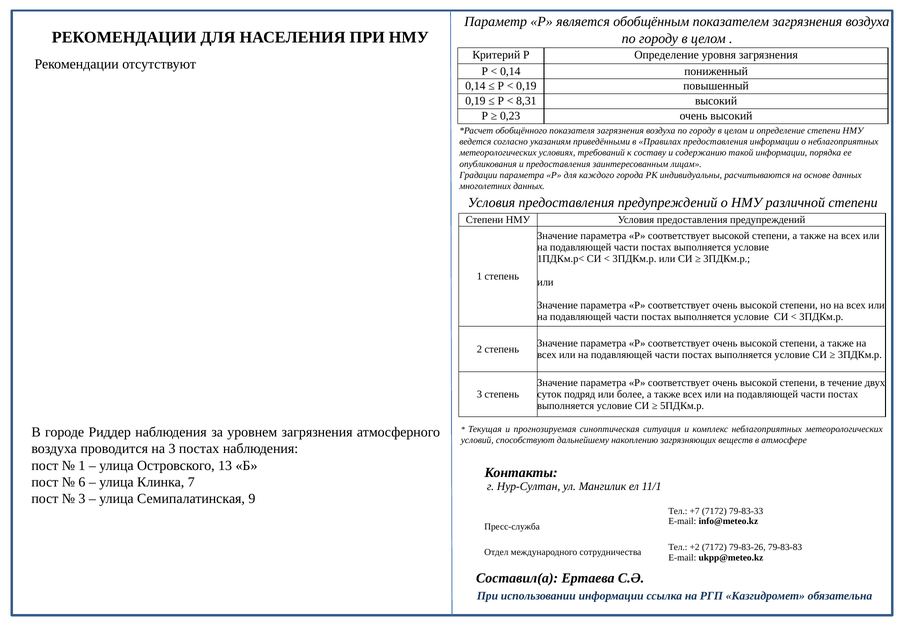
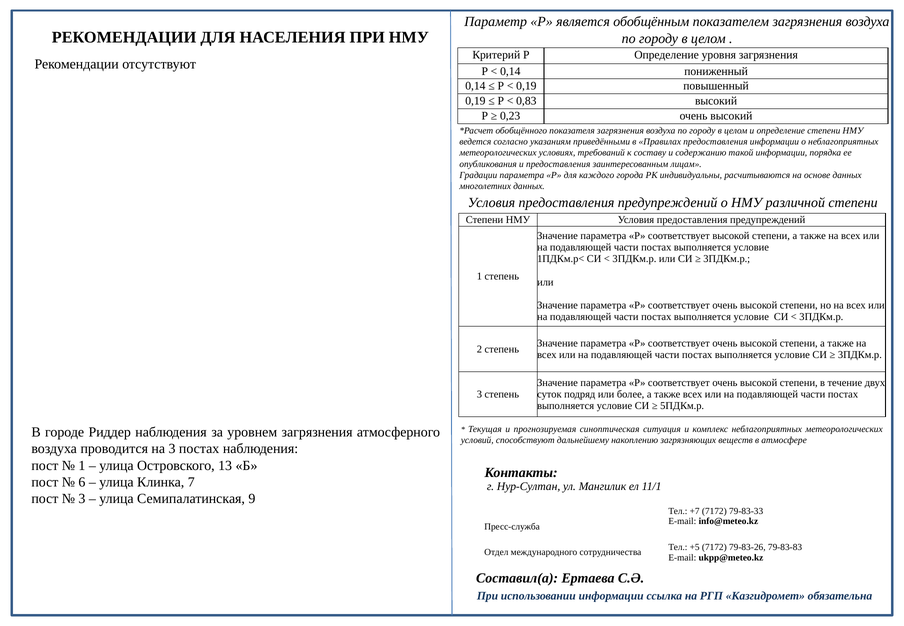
8,31: 8,31 -> 0,83 (526, 101)
+2: +2 -> +5 (695, 547)
